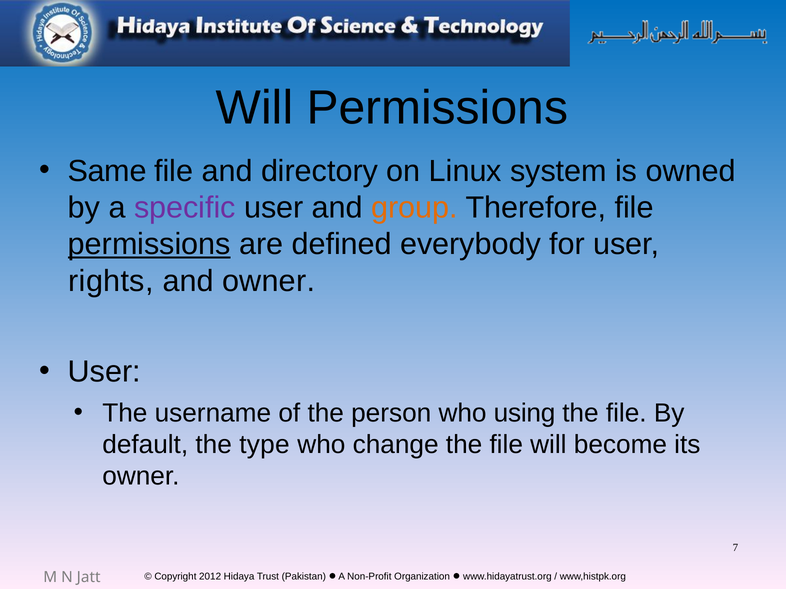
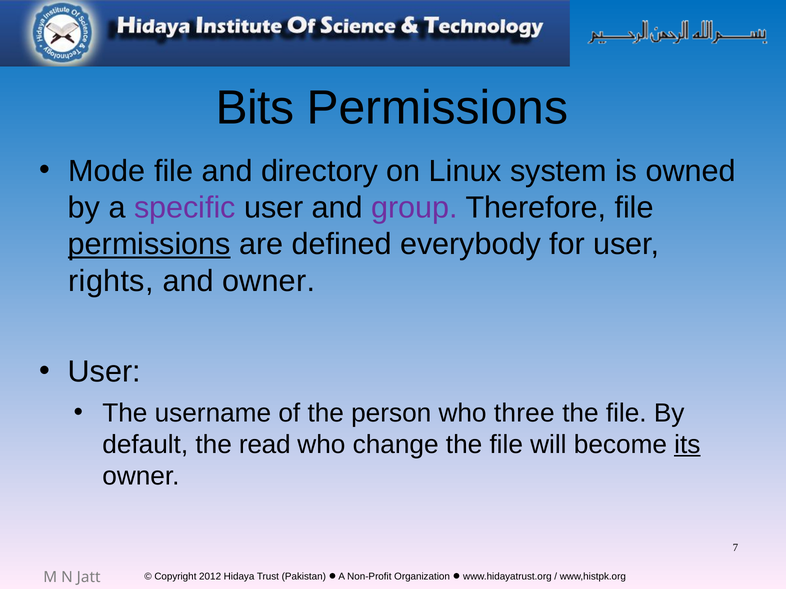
Will: Will -> Bits (255, 108)
Same: Same -> Mode (107, 171)
group colour: orange -> purple (415, 208)
using: using -> three (524, 414)
type: type -> read (265, 445)
its underline: none -> present (687, 445)
